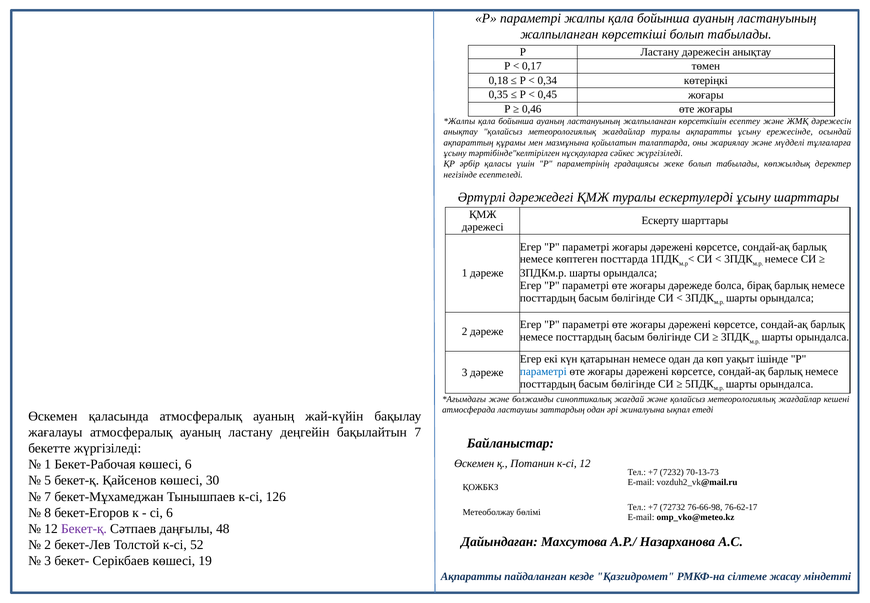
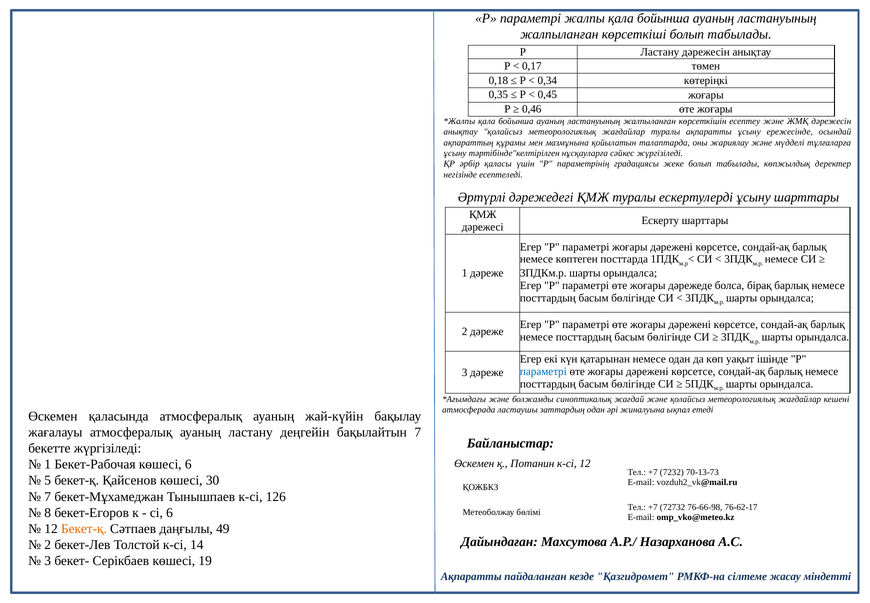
Бекет-қ colour: purple -> orange (84, 528)
48: 48 -> 49 (223, 528)
52: 52 -> 14 (197, 544)
